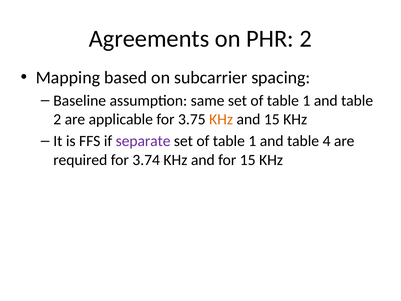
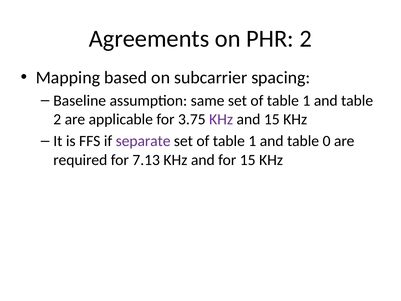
KHz colour: orange -> purple (221, 119)
4: 4 -> 0 (327, 141)
3.74: 3.74 -> 7.13 (146, 160)
